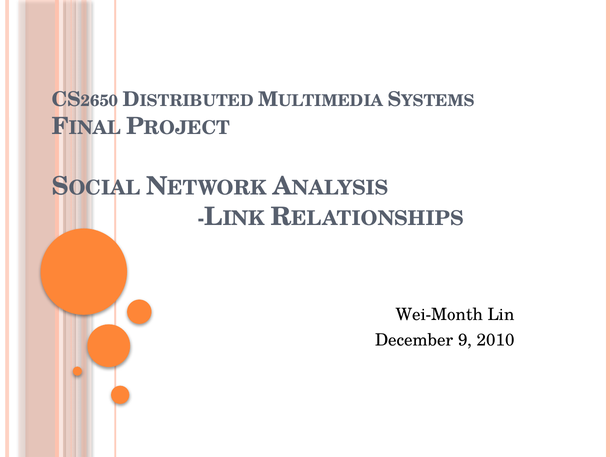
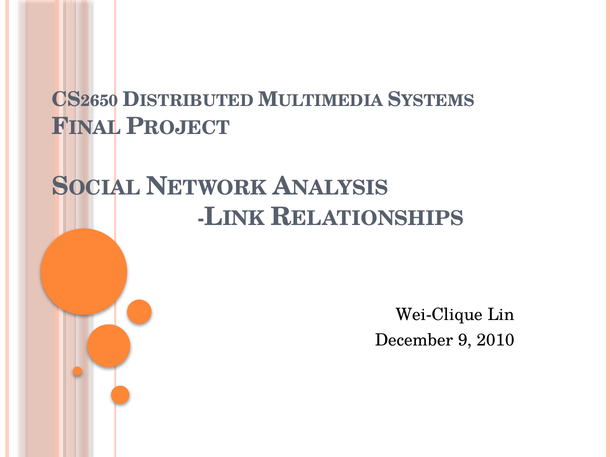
Wei-Month: Wei-Month -> Wei-Clique (439, 315)
